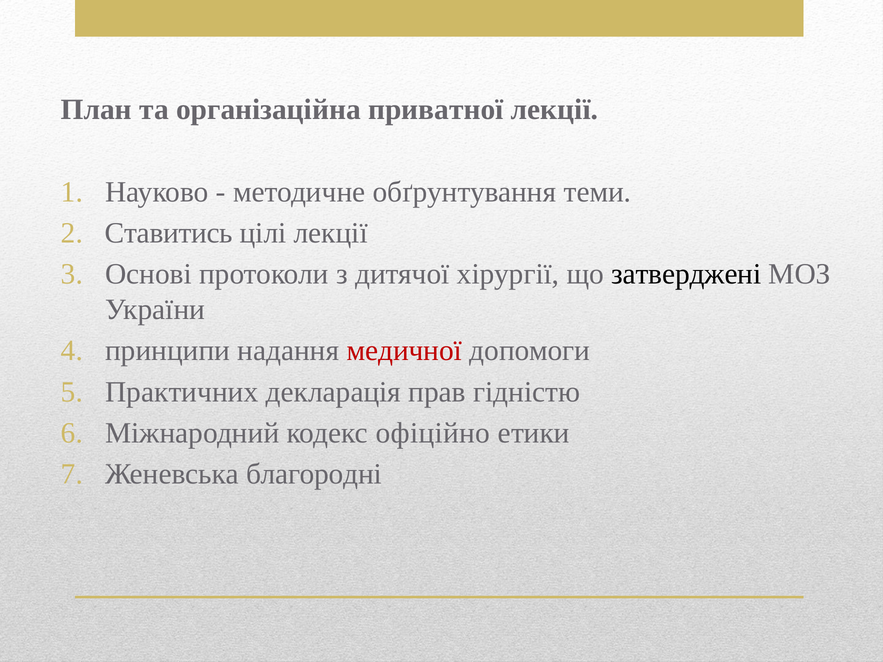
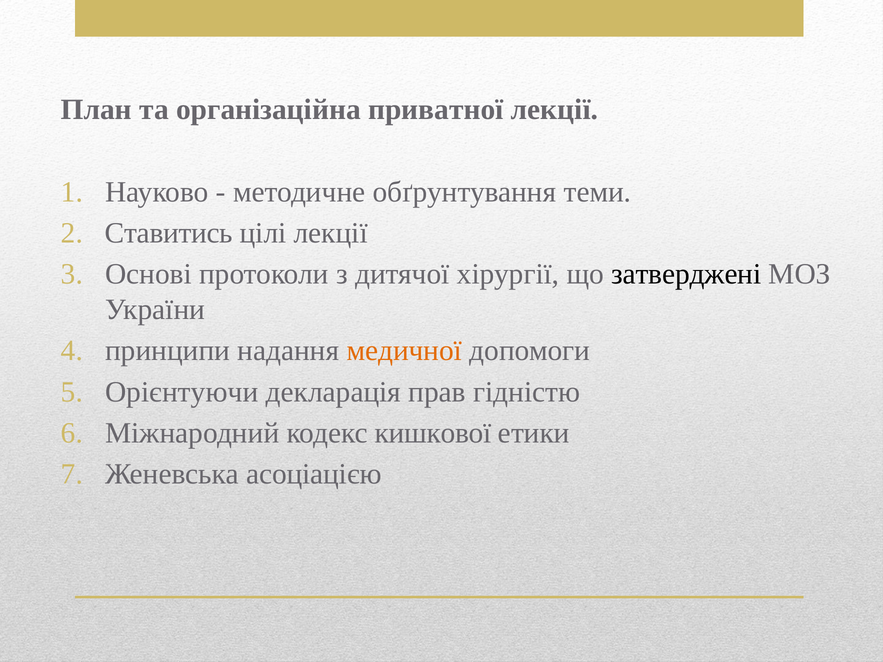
медичної colour: red -> orange (404, 351)
Практичних: Практичних -> Орієнтуючи (182, 392)
офіційно: офіційно -> кишкової (433, 433)
благородні: благородні -> асоціацією (314, 474)
